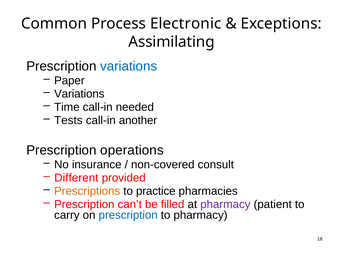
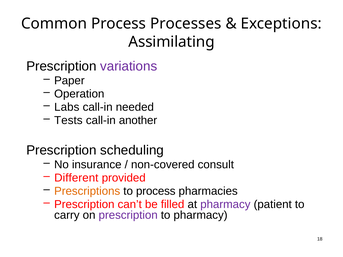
Electronic: Electronic -> Processes (186, 24)
variations colour: blue -> purple (129, 66)
Variations: Variations -> Operation (79, 94)
Time: Time -> Labs (67, 107)
operations: operations -> scheduling (132, 150)
to practice: practice -> process (156, 191)
prescription colour: blue -> purple (128, 215)
